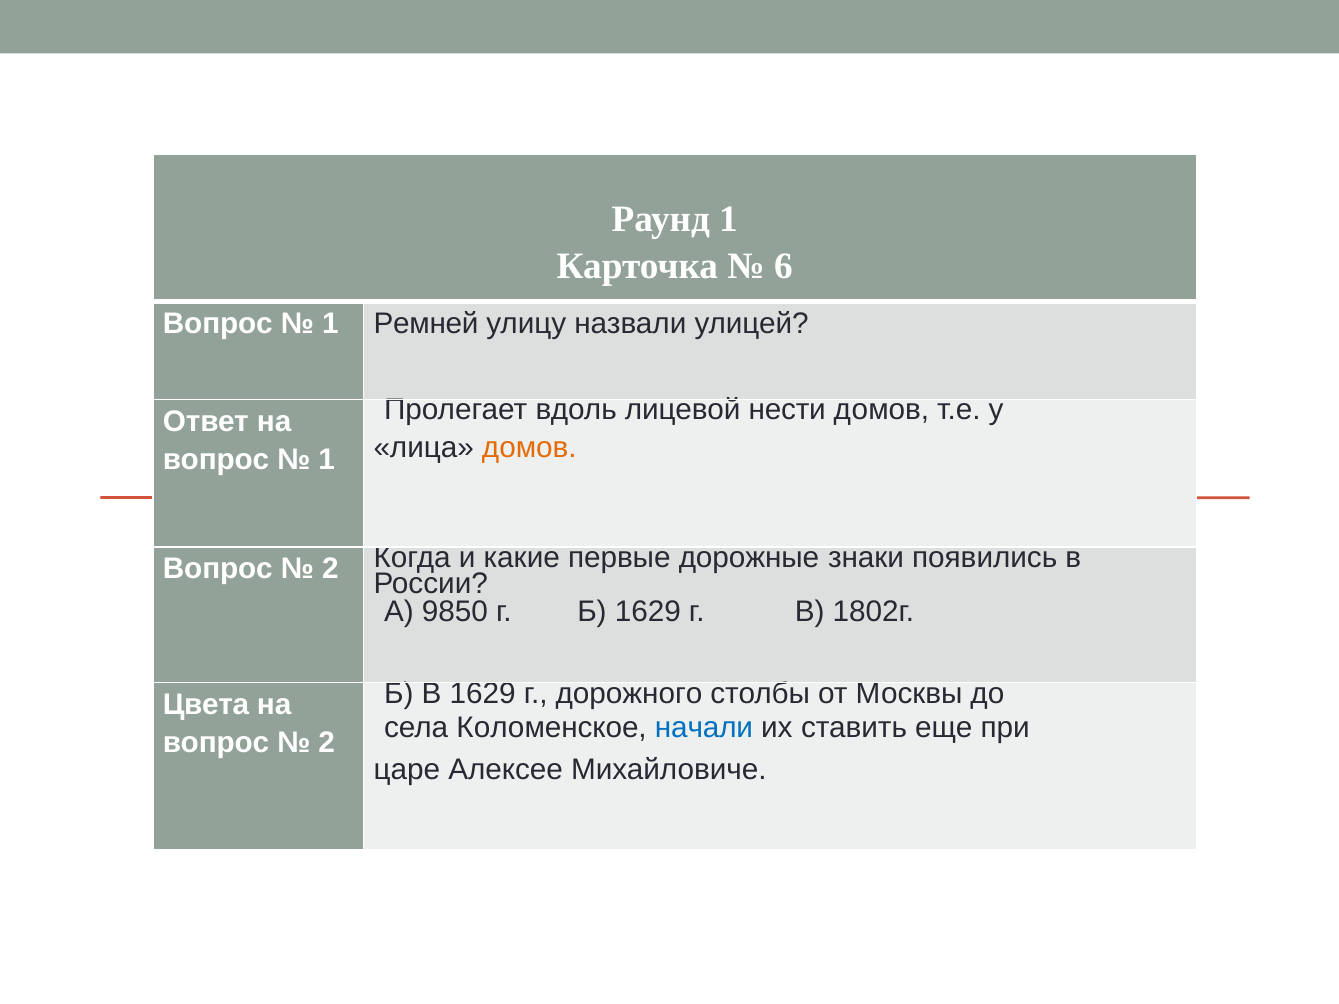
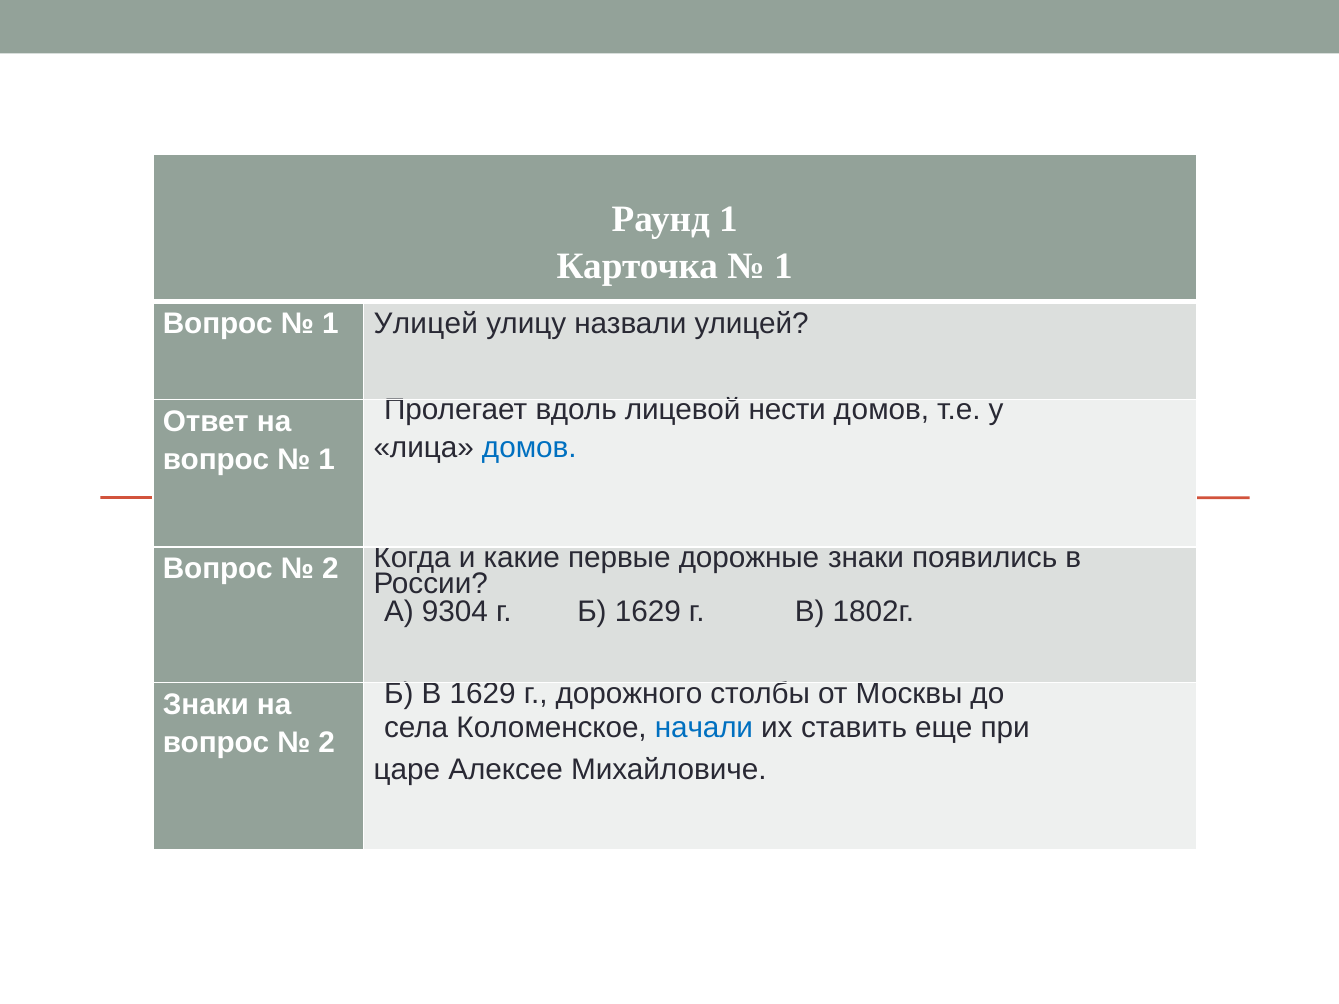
6: 6 -> 1 (783, 267)
1 Ремней: Ремней -> Улицей (426, 324)
домов colour: orange -> blue (529, 448)
9850: 9850 -> 9304 (455, 612)
Цвета: Цвета -> Знаки (206, 705)
